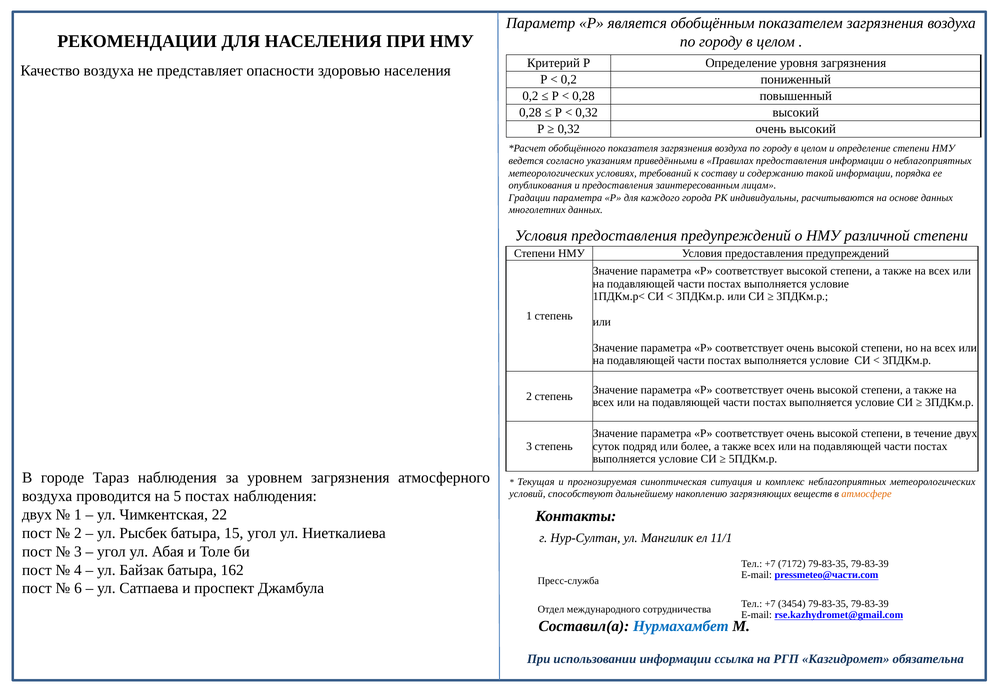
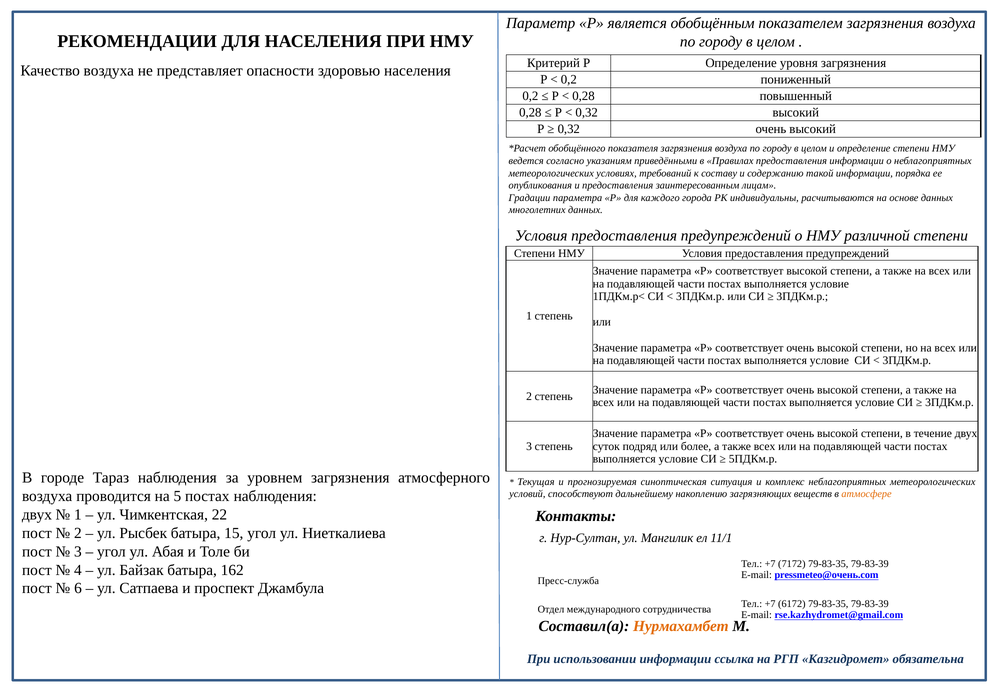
pressmeteo@части.com: pressmeteo@части.com -> pressmeteo@очень.com (826, 575)
3454: 3454 -> 6172 (792, 603)
Нурмахамбет colour: blue -> orange (681, 626)
